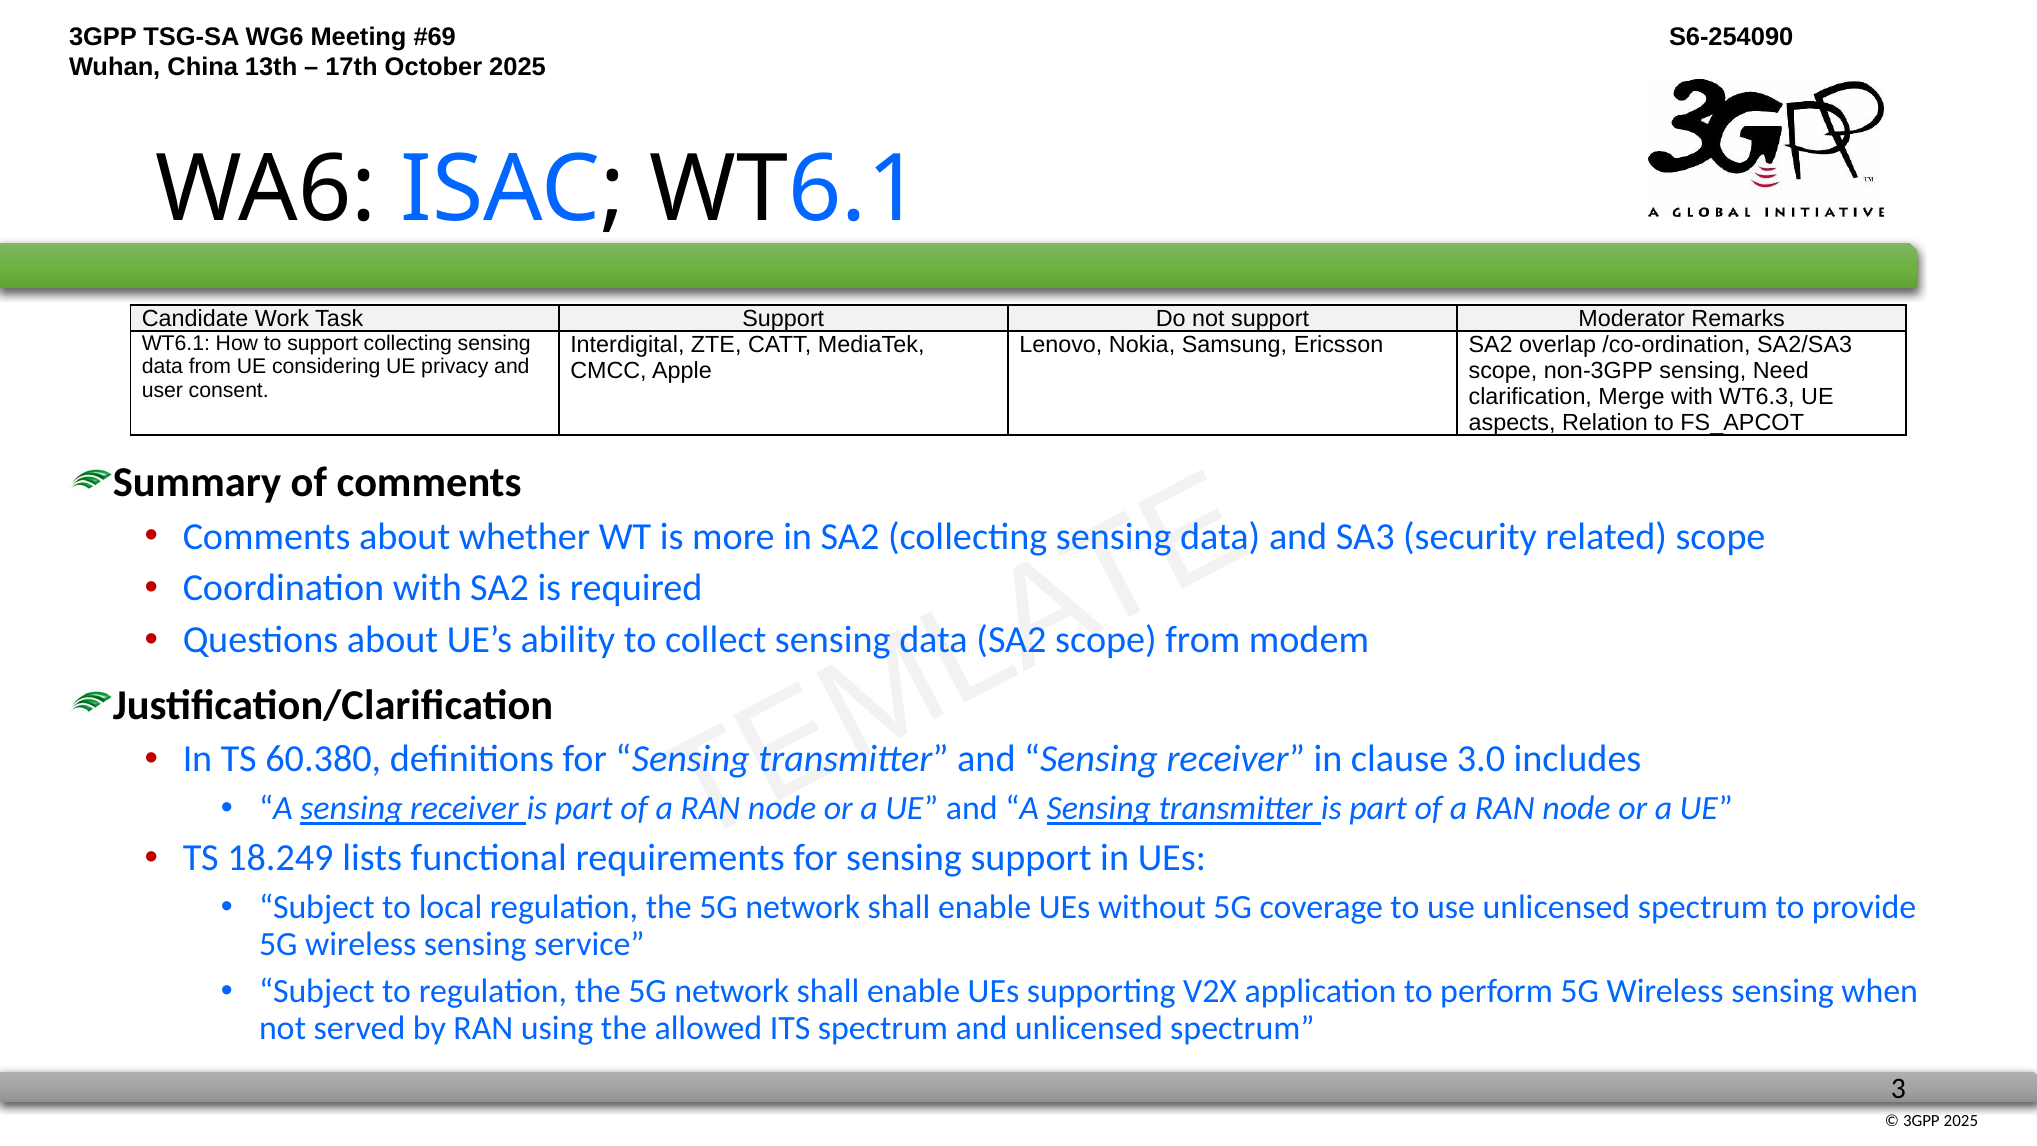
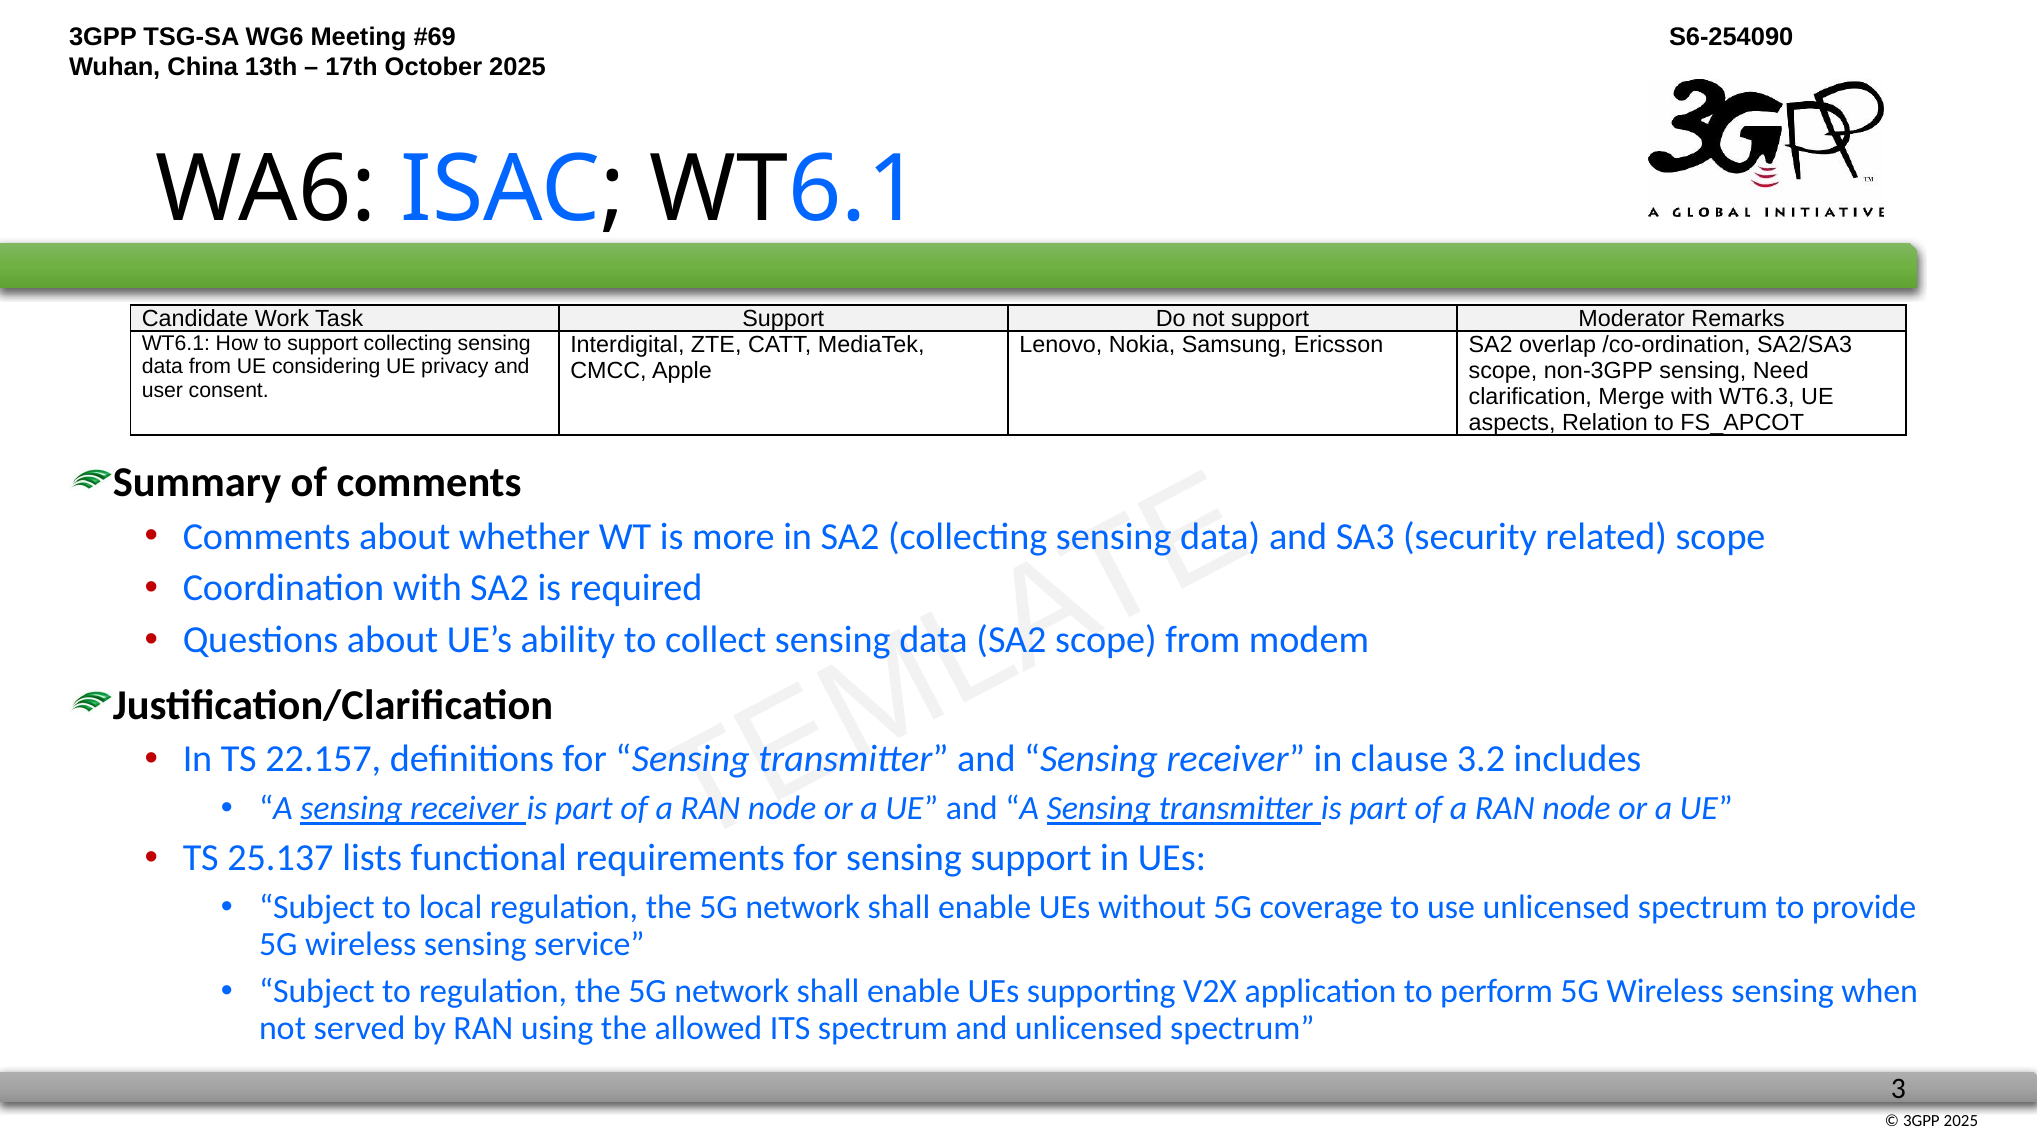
60.380: 60.380 -> 22.157 (323, 759)
3.0: 3.0 -> 3.2 (1481, 759)
18.249: 18.249 -> 25.137 (280, 858)
